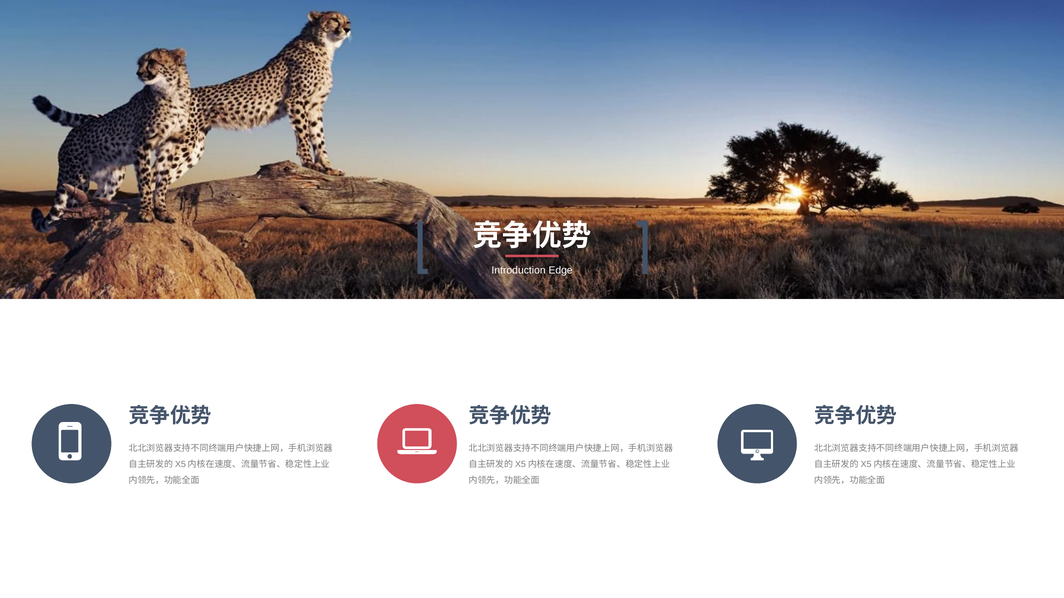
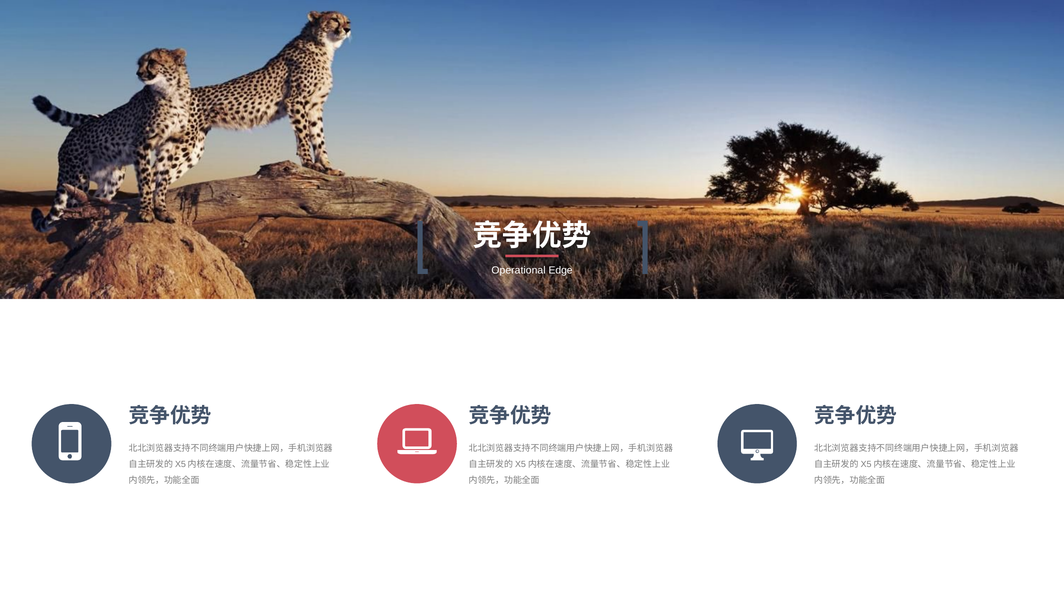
Introduction: Introduction -> Operational (519, 270)
